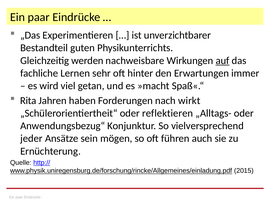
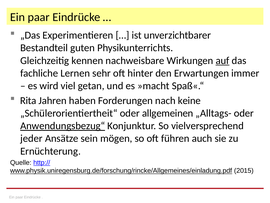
werden: werden -> kennen (87, 60)
wirkt: wirkt -> keine (189, 100)
reflektieren: reflektieren -> allgemeinen (168, 113)
Anwendungsbezug“ underline: none -> present (63, 126)
